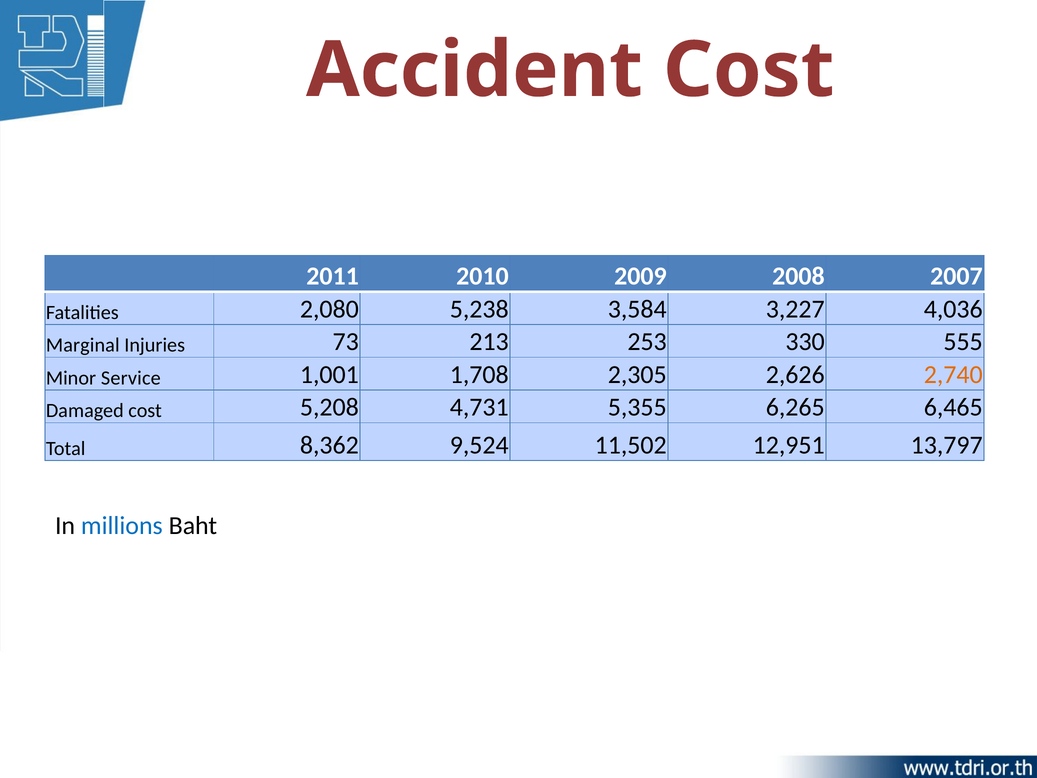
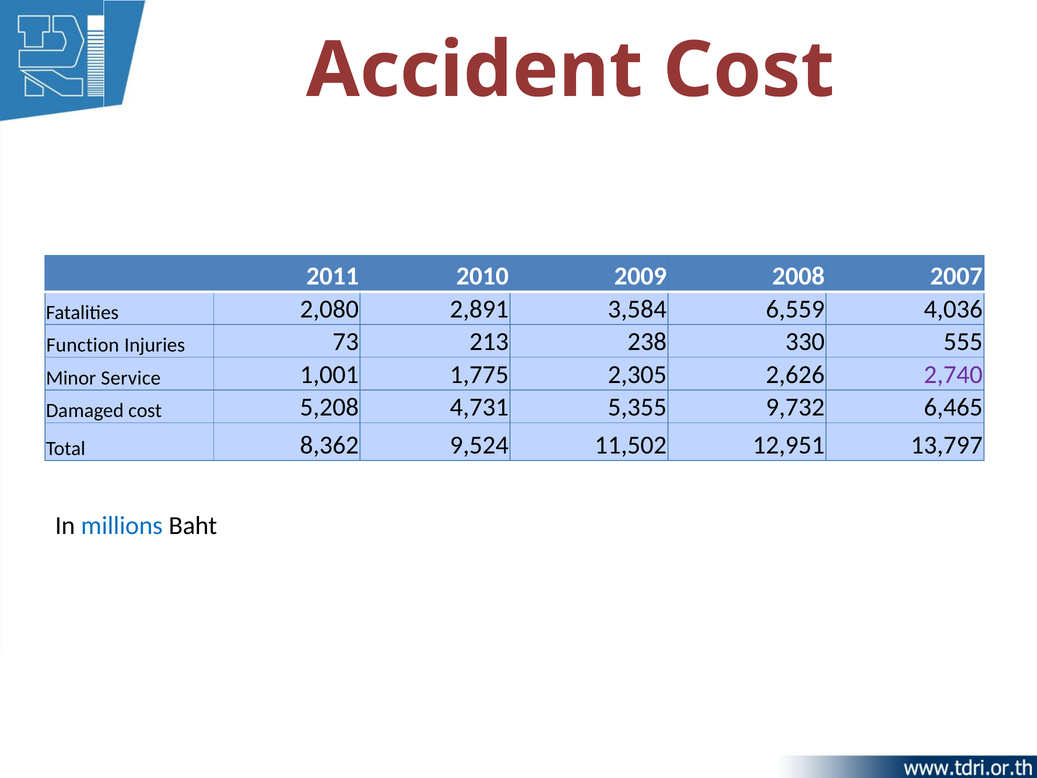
5,238: 5,238 -> 2,891 (479, 309)
3,227: 3,227 -> 6,559 (795, 309)
Marginal: Marginal -> Function (83, 345)
253: 253 -> 238 (647, 342)
1,708: 1,708 -> 1,775 (479, 374)
2,740 colour: orange -> purple (953, 374)
6,265: 6,265 -> 9,732 (795, 407)
